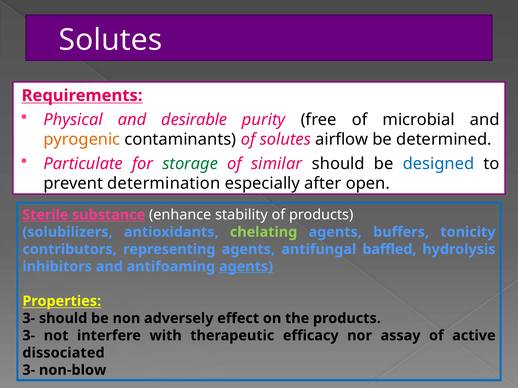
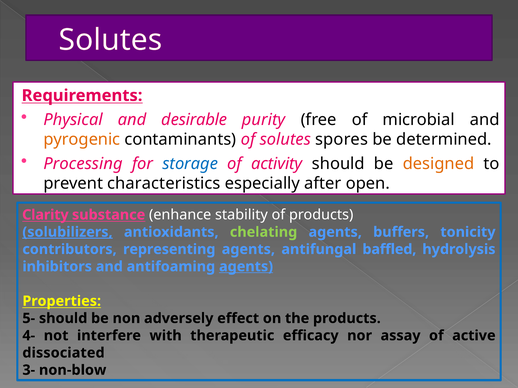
airflow: airflow -> spores (342, 140)
Particulate: Particulate -> Processing (83, 164)
storage colour: green -> blue (190, 164)
similar: similar -> activity (277, 164)
designed colour: blue -> orange (439, 164)
determination: determination -> characteristics (164, 184)
Sterile: Sterile -> Clarity (45, 215)
solubilizers underline: none -> present (67, 232)
3-: 3- -> 5- (29, 319)
3-: 3- -> 4- (29, 336)
